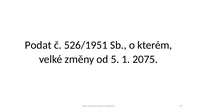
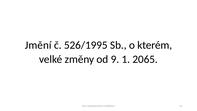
Podat: Podat -> Jmění (38, 45)
526/1951: 526/1951 -> 526/1995 (86, 45)
5: 5 -> 9 (115, 59)
2075: 2075 -> 2065 (145, 59)
